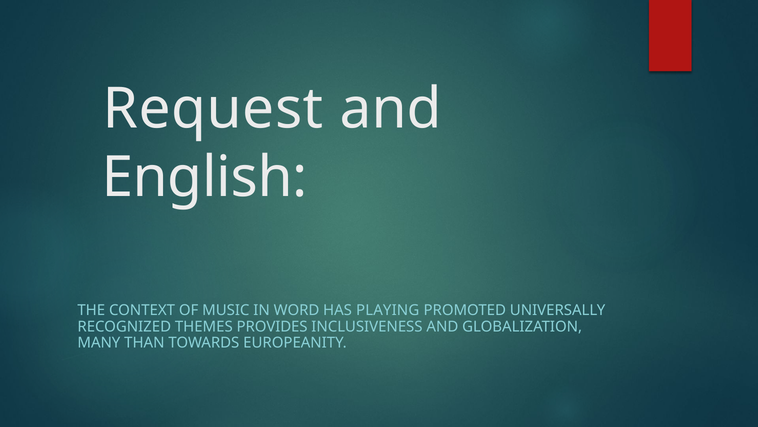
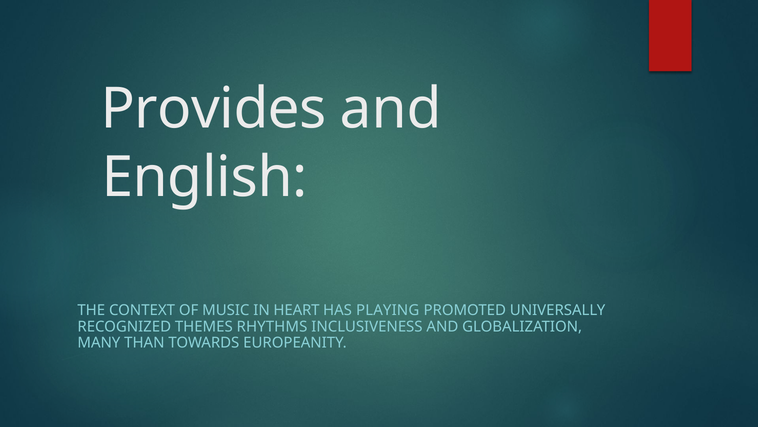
Request: Request -> Provides (214, 109)
WORD: WORD -> HEART (297, 310)
PROVIDES: PROVIDES -> RHYTHMS (272, 326)
